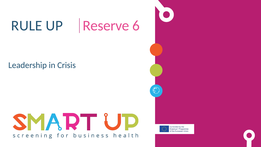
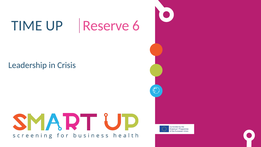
RULE: RULE -> TIME (27, 26)
